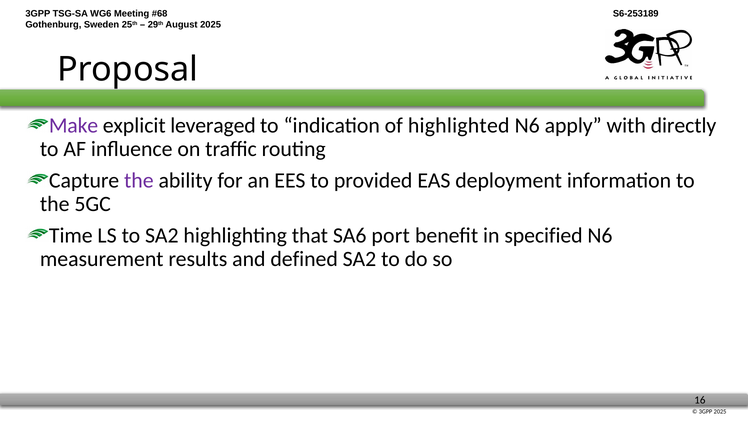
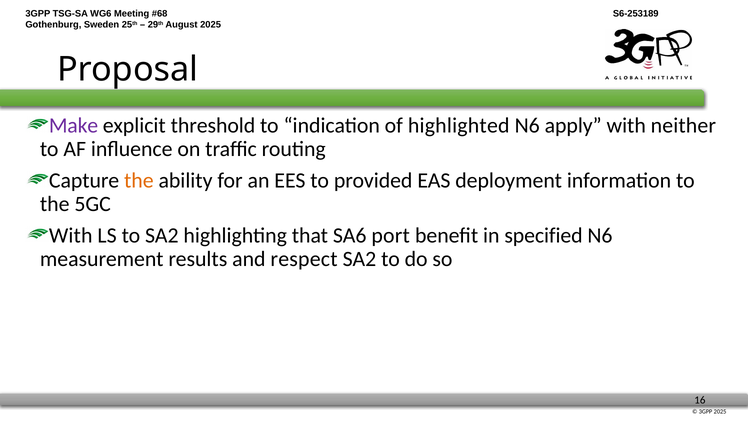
leveraged: leveraged -> threshold (213, 126)
directly: directly -> neither (683, 126)
the colour: purple -> orange (139, 180)
Time: Time -> With (71, 235)
defined: defined -> respect (304, 259)
